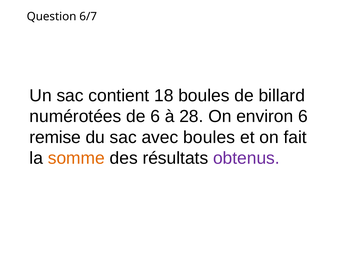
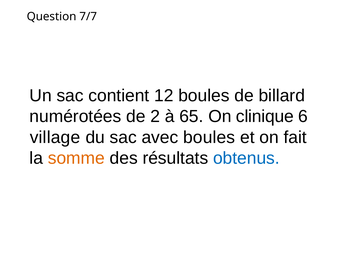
6/7: 6/7 -> 7/7 (88, 17)
18: 18 -> 12 (164, 96)
de 6: 6 -> 2 (155, 116)
28: 28 -> 65 (191, 116)
environ: environ -> clinique (265, 116)
remise: remise -> village (55, 137)
obtenus colour: purple -> blue (246, 158)
